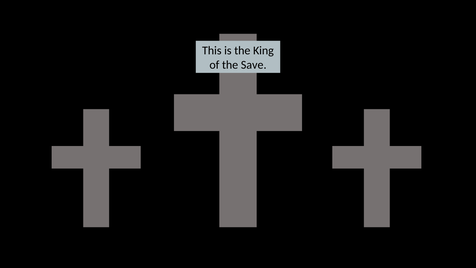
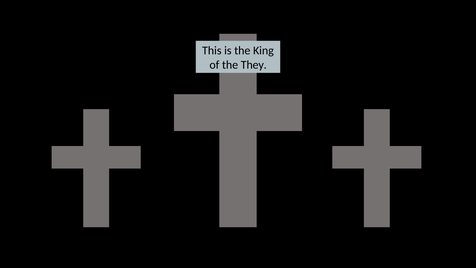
Save: Save -> They (254, 65)
